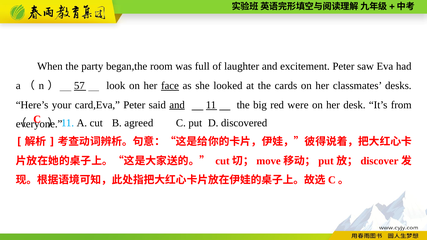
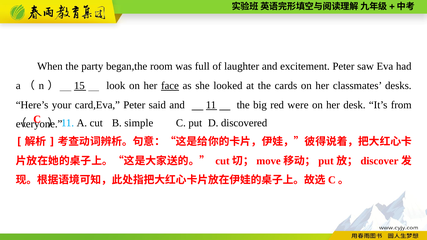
57: 57 -> 15 (79, 86)
and underline: present -> none (177, 105)
agreed: agreed -> simple (139, 123)
